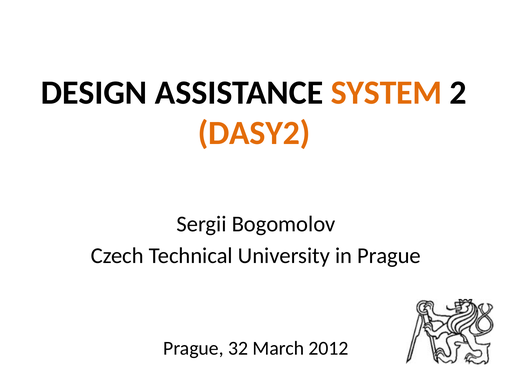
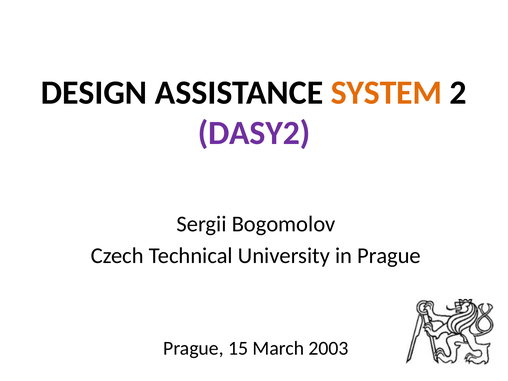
DASY2 colour: orange -> purple (254, 133)
32: 32 -> 15 (238, 348)
2012: 2012 -> 2003 (329, 348)
